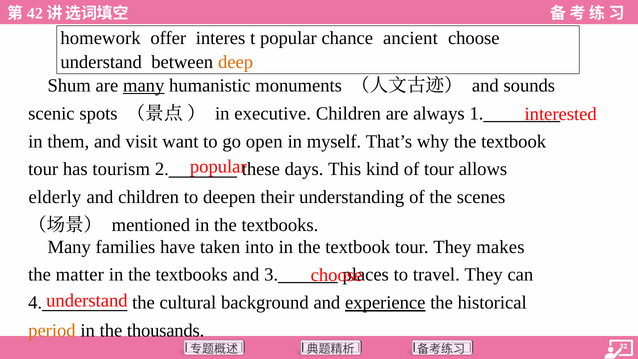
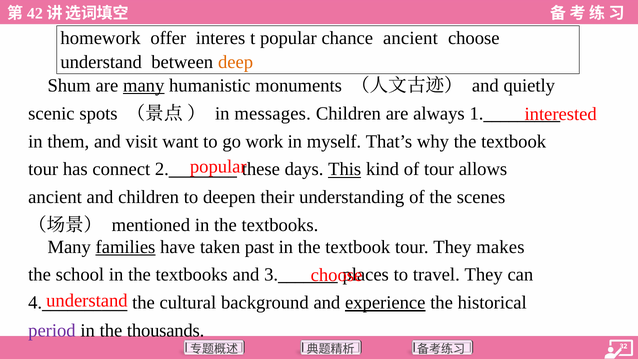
sounds: sounds -> quietly (529, 86)
executive: executive -> messages (273, 113)
open: open -> work (264, 141)
tourism: tourism -> connect (121, 169)
This underline: none -> present (345, 169)
elderly: elderly -> ancient (55, 197)
families underline: none -> present (125, 247)
into: into -> past (259, 247)
matter: matter -> school (80, 275)
period colour: orange -> purple (52, 331)
